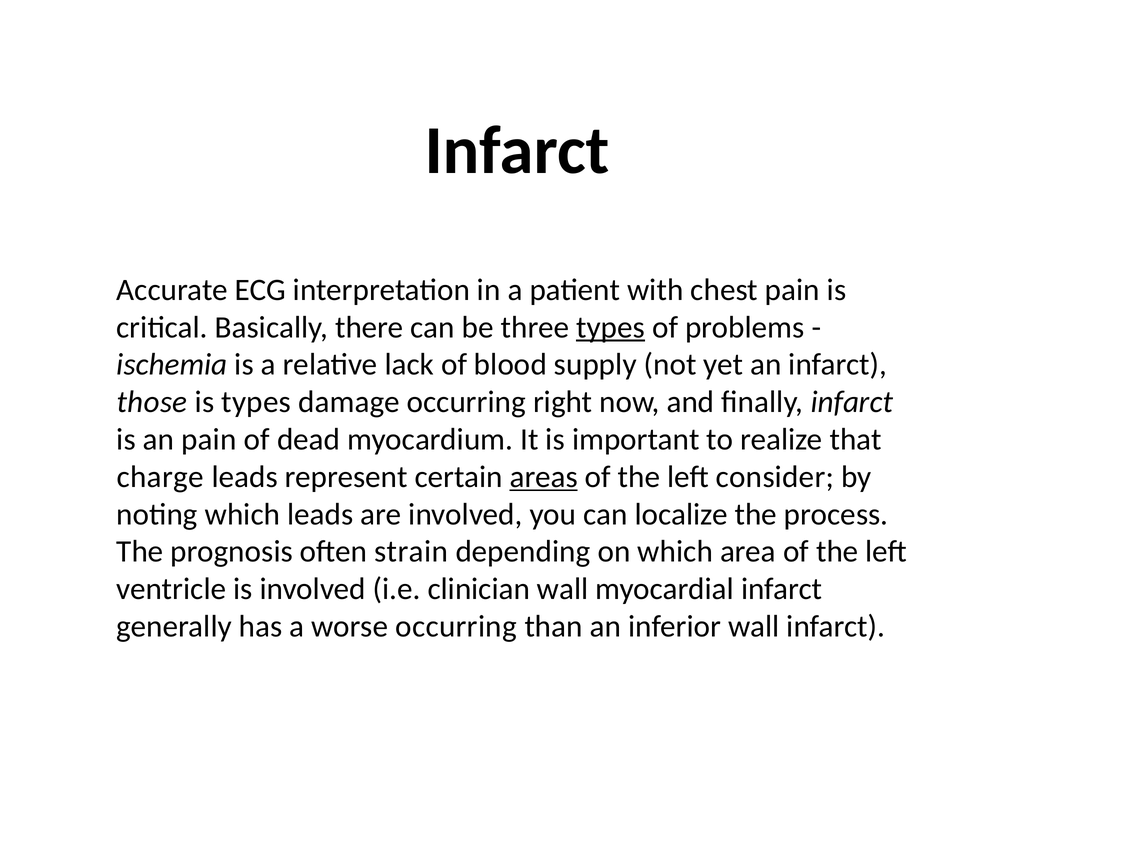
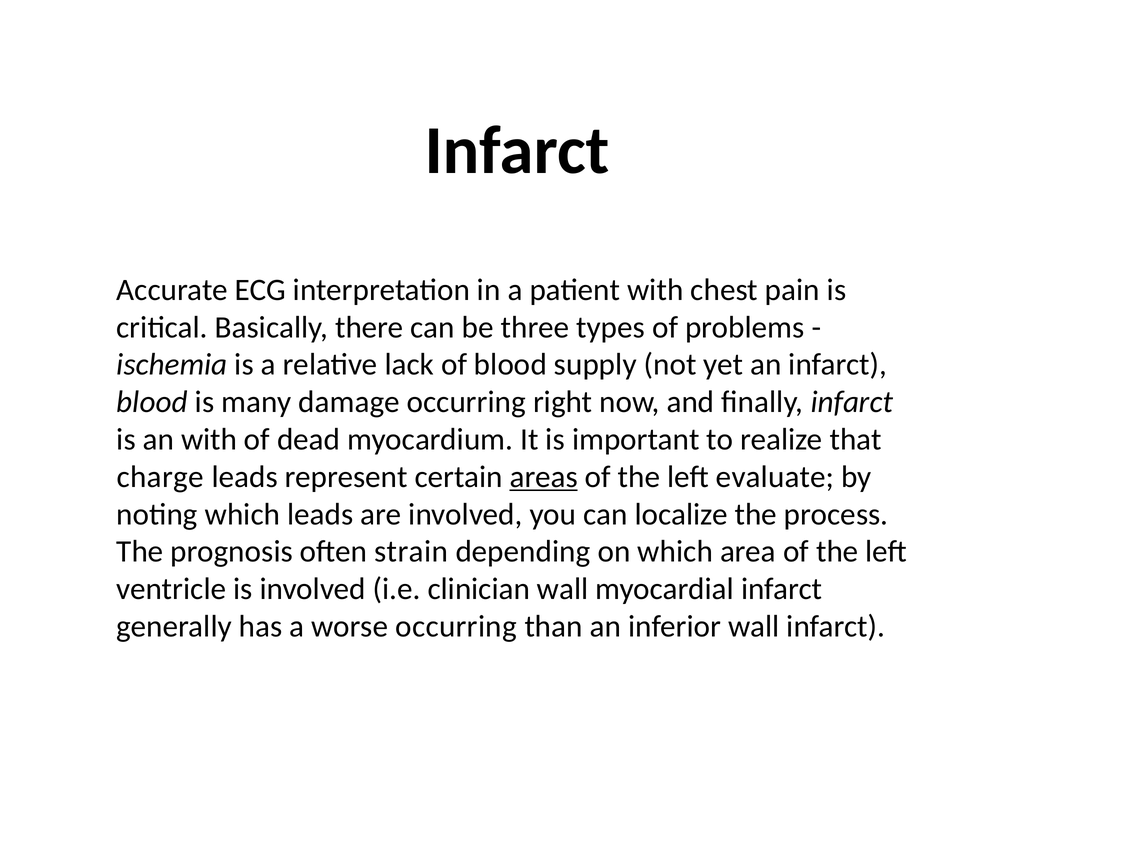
types underline: present -> none (611, 327)
those: those -> blood (152, 402)
is types: types -> many (256, 402)
an pain: pain -> with (209, 440)
consider: consider -> evaluate (775, 477)
